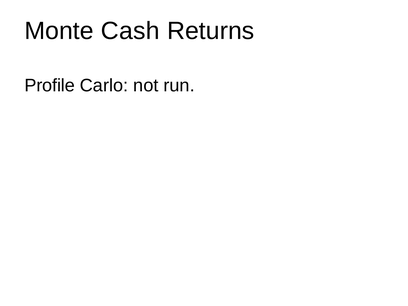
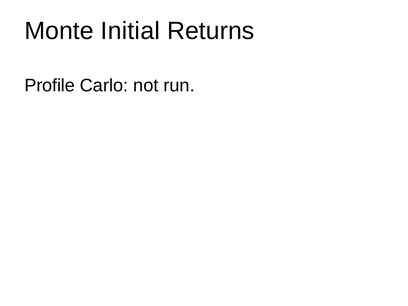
Cash: Cash -> Initial (130, 31)
